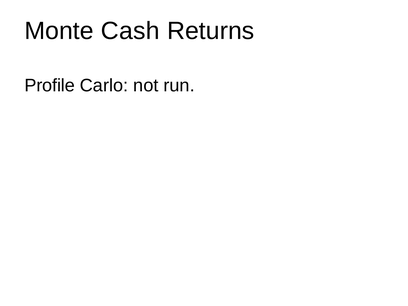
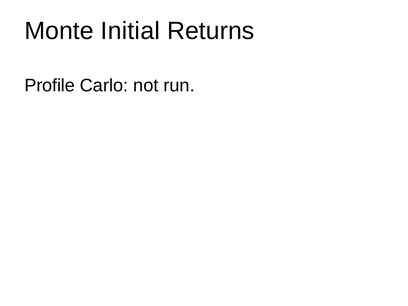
Cash: Cash -> Initial (130, 31)
